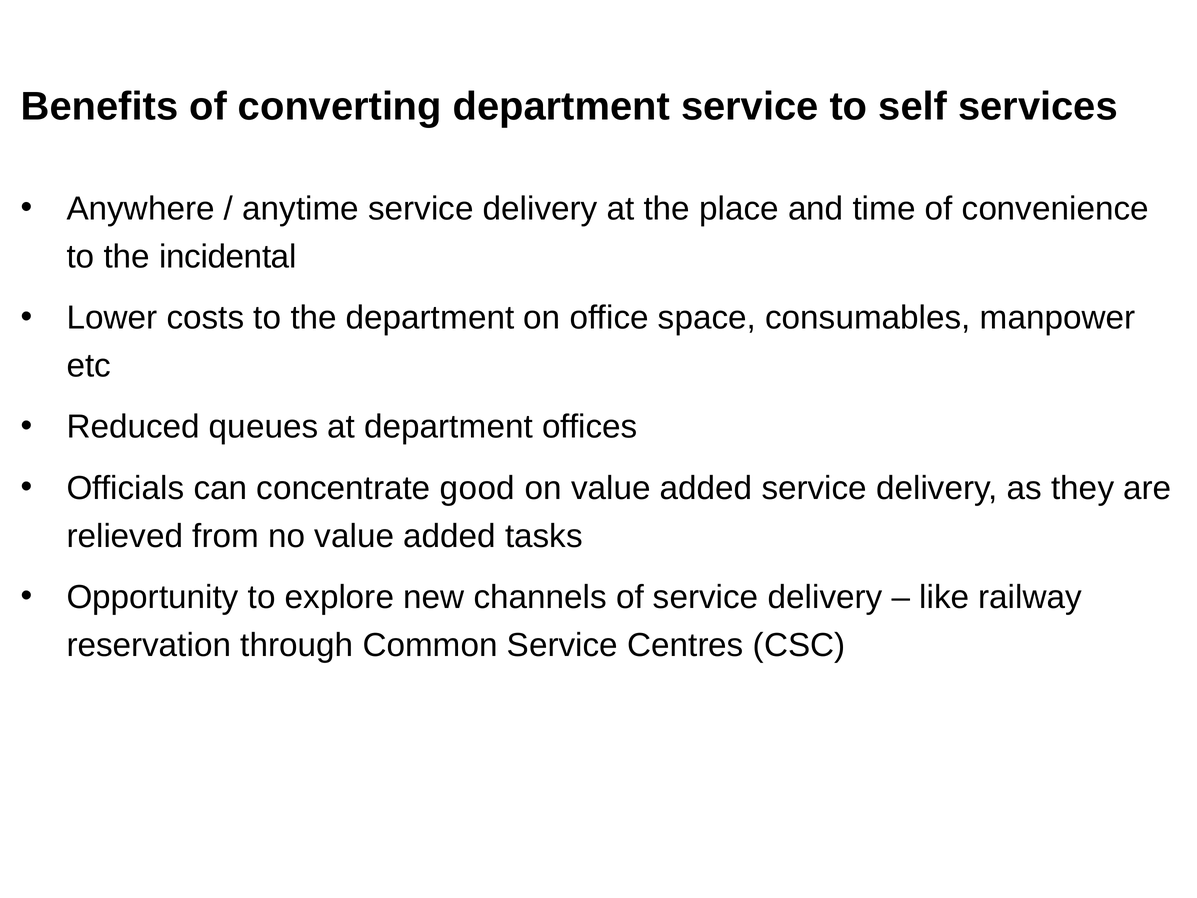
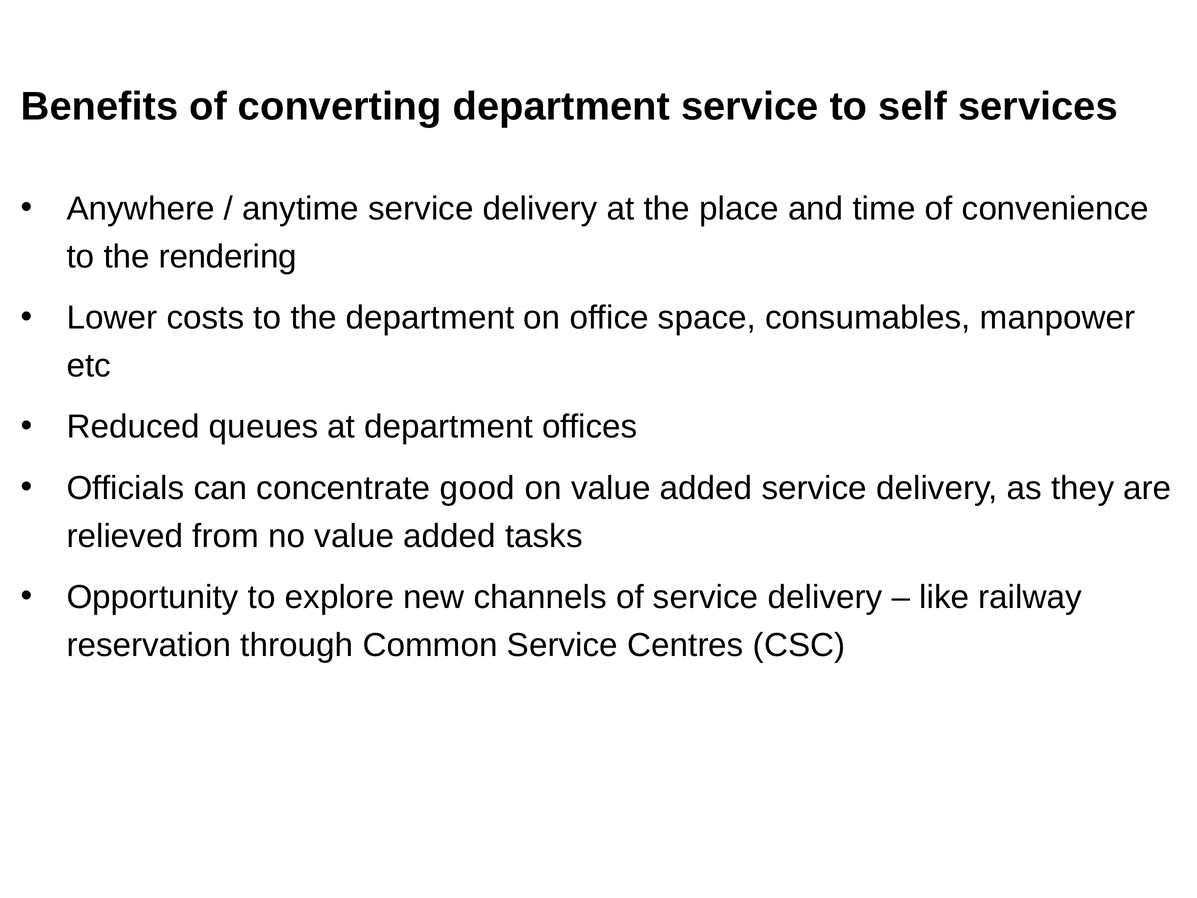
incidental: incidental -> rendering (228, 257)
